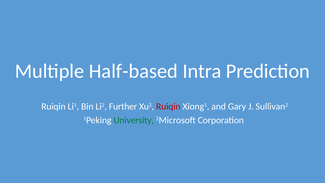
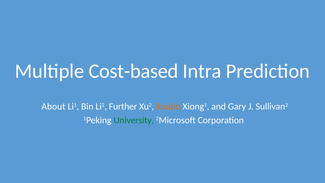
Half-based: Half-based -> Cost-based (133, 71)
Ruiqin: Ruiqin -> About (53, 106)
Ruiqin colour: red -> orange (168, 106)
